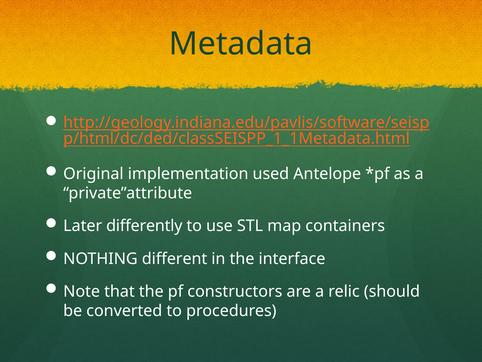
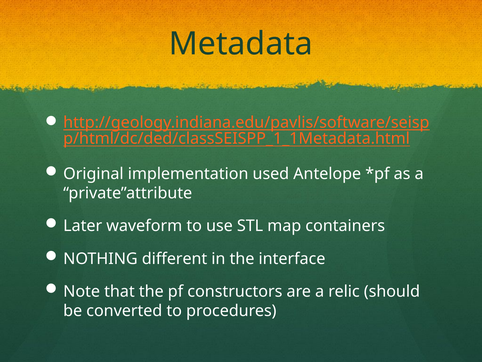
differently: differently -> waveform (144, 226)
